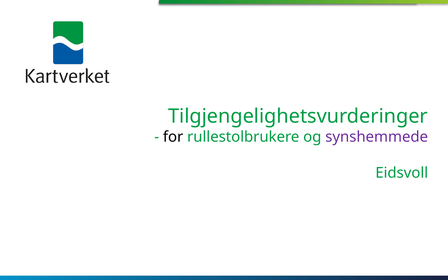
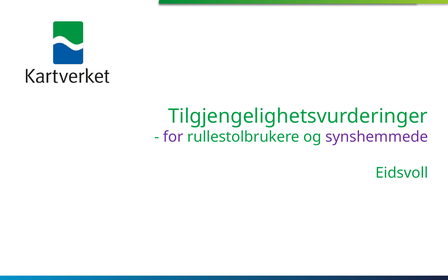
for colour: black -> purple (173, 137)
